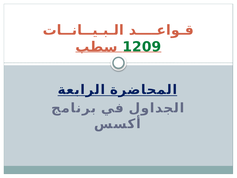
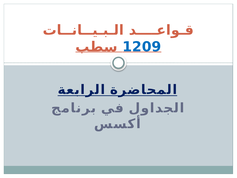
1209 colour: green -> blue (142, 47)
